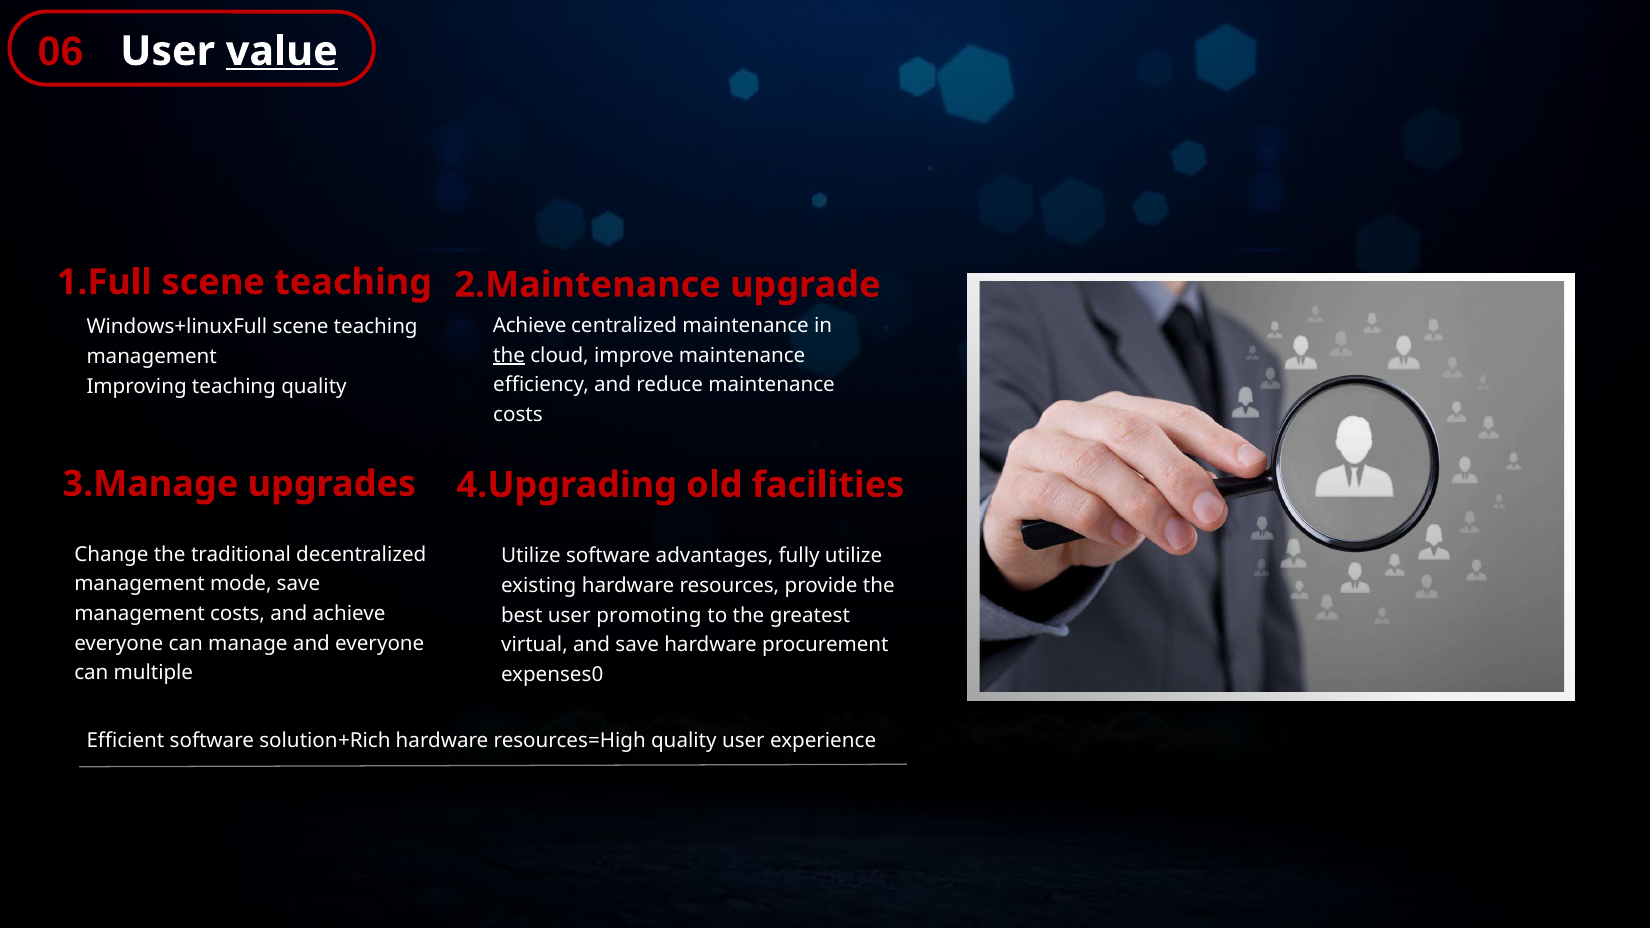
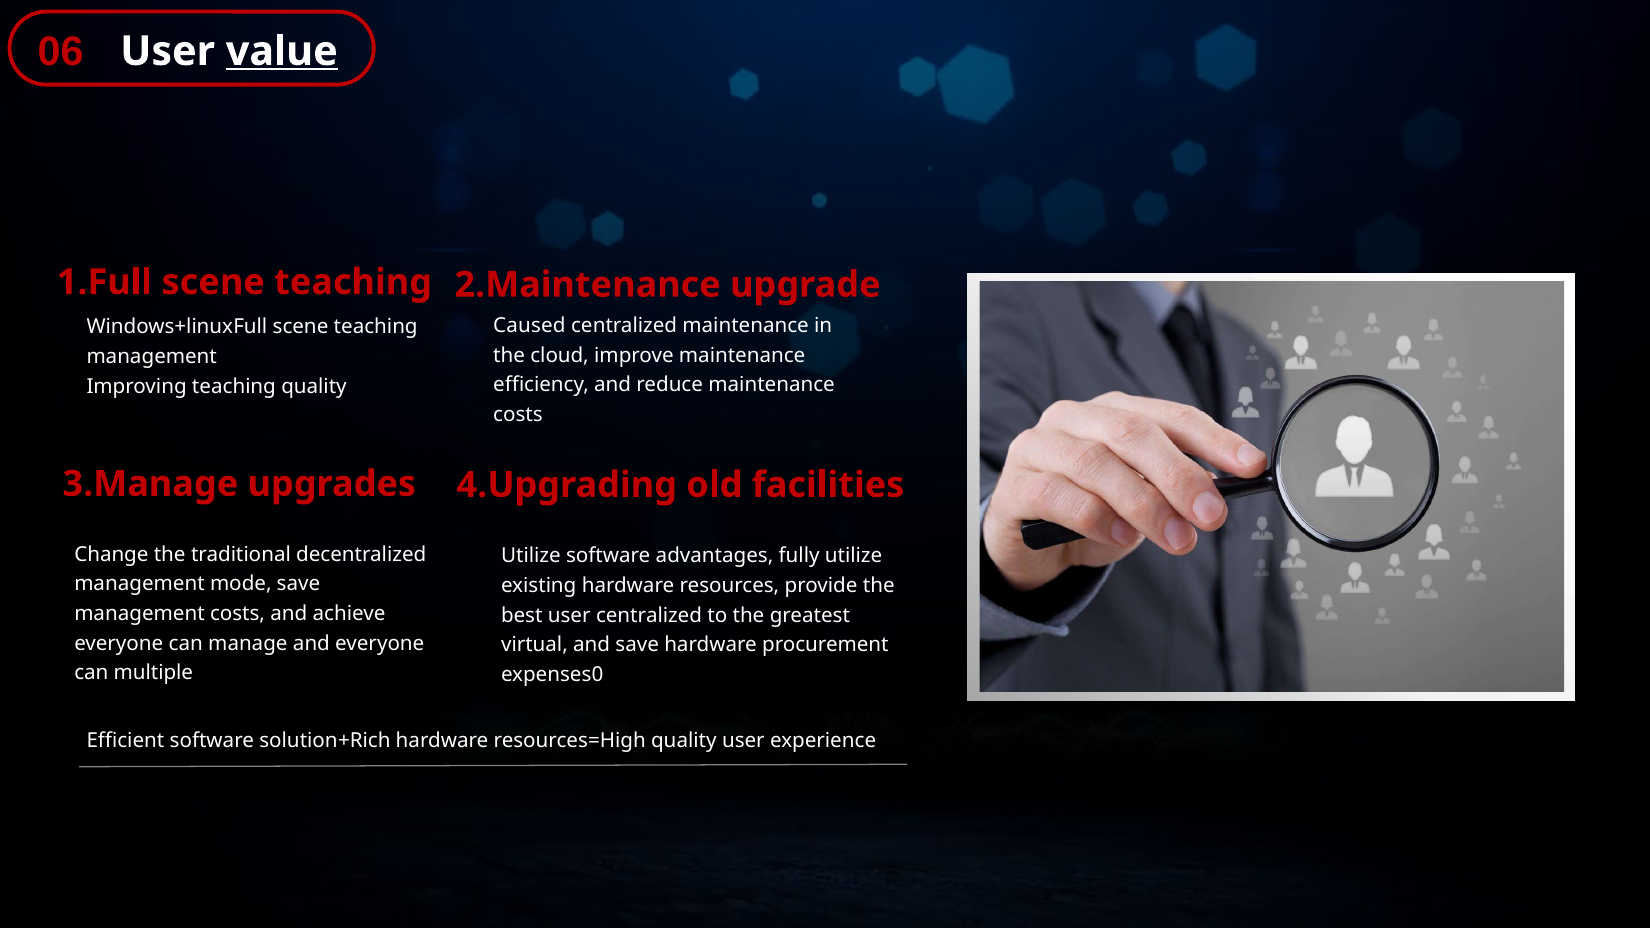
Achieve: Achieve -> Caused (529, 326)
the underline: present -> none (509, 355)
user promoting: promoting -> centralized (649, 615)
